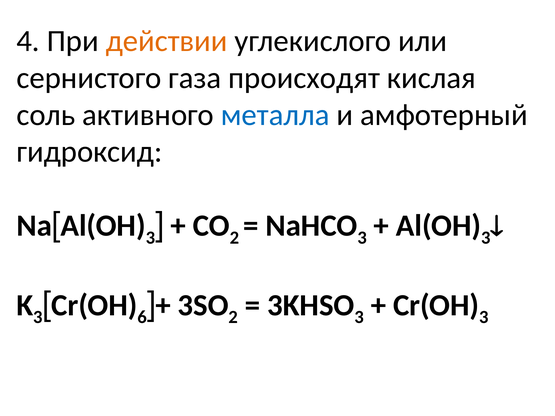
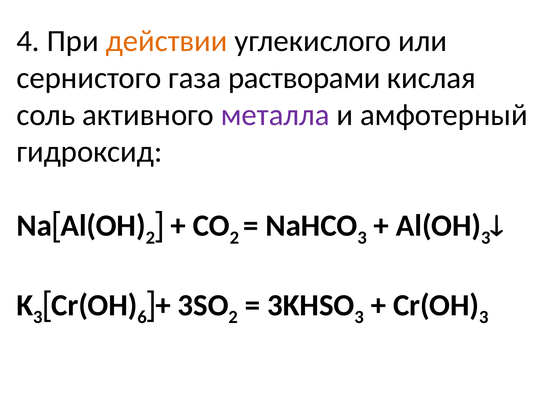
происходят: происходят -> растворами (304, 78)
металла colour: blue -> purple (275, 115)
3: 3 -> 2 (150, 238)
